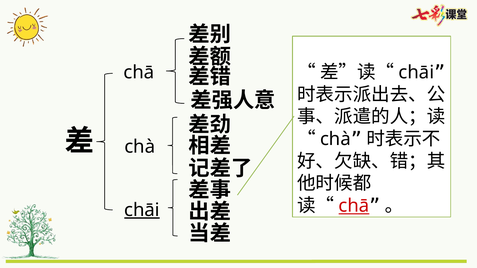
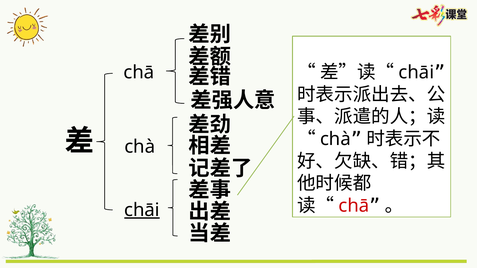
chā underline: present -> none (354, 206)
